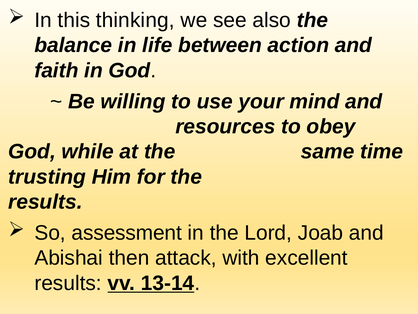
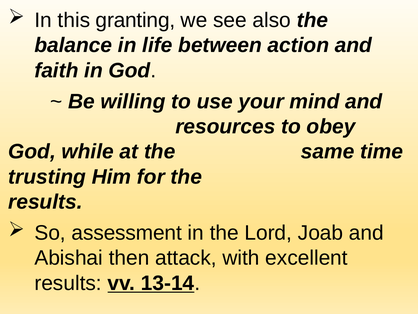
thinking: thinking -> granting (135, 20)
